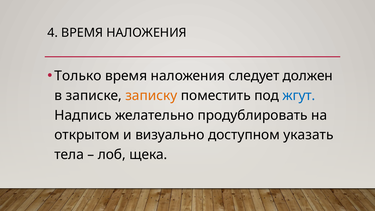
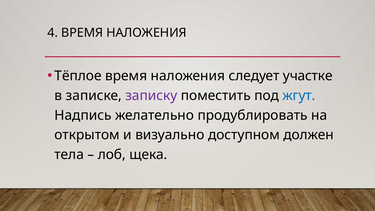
Только: Только -> Тёплое (78, 76)
должен: должен -> участке (308, 76)
записку colour: orange -> purple (151, 96)
указать: указать -> должен (309, 135)
